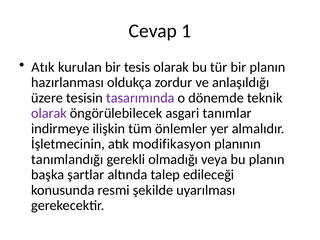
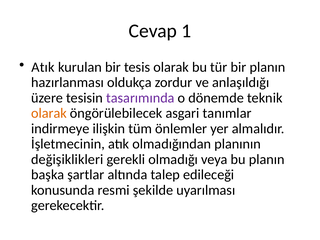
olarak colour: purple -> orange (49, 113)
modifikasyon: modifikasyon -> olmadığından (172, 144)
tanımlandığı: tanımlandığı -> değişiklikleri (67, 159)
